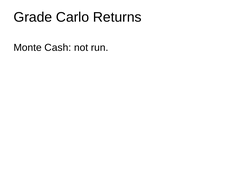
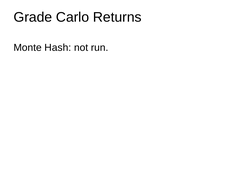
Cash: Cash -> Hash (58, 48)
